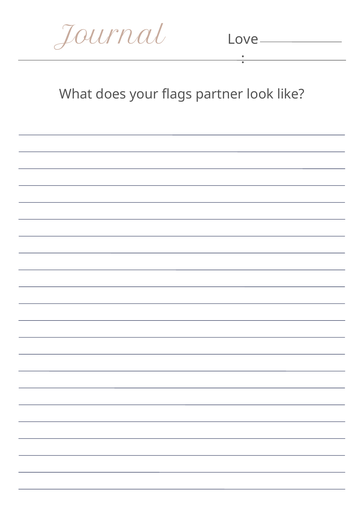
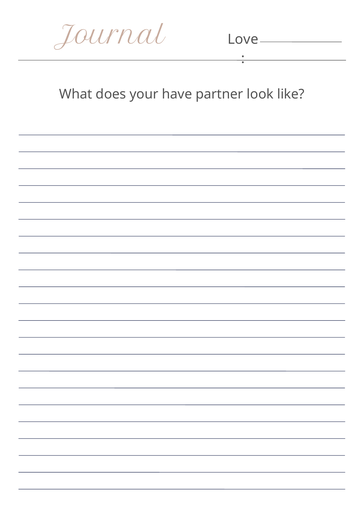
flags: flags -> have (177, 94)
